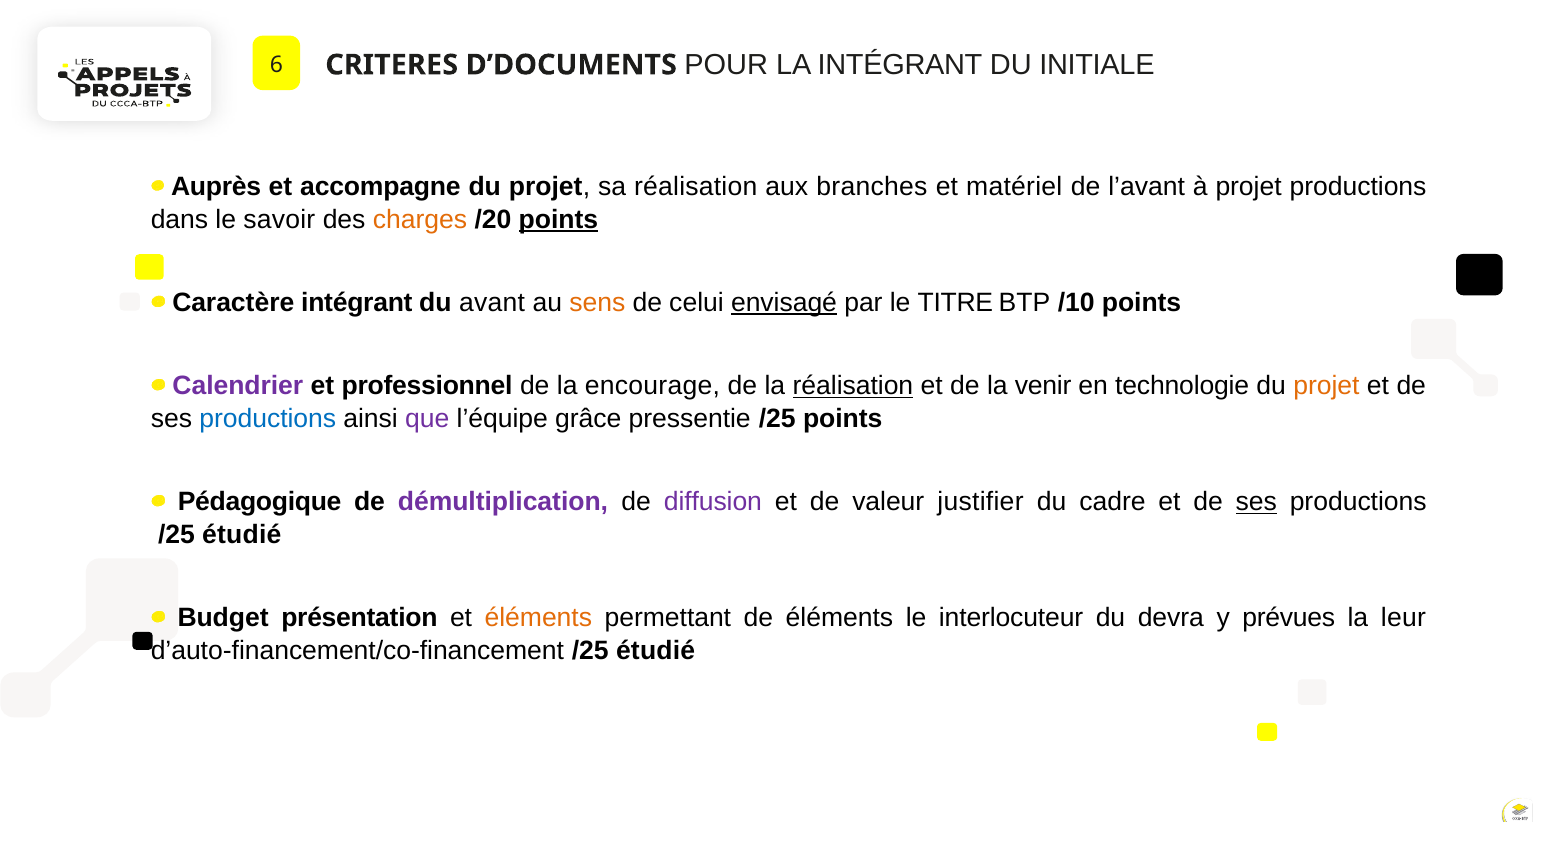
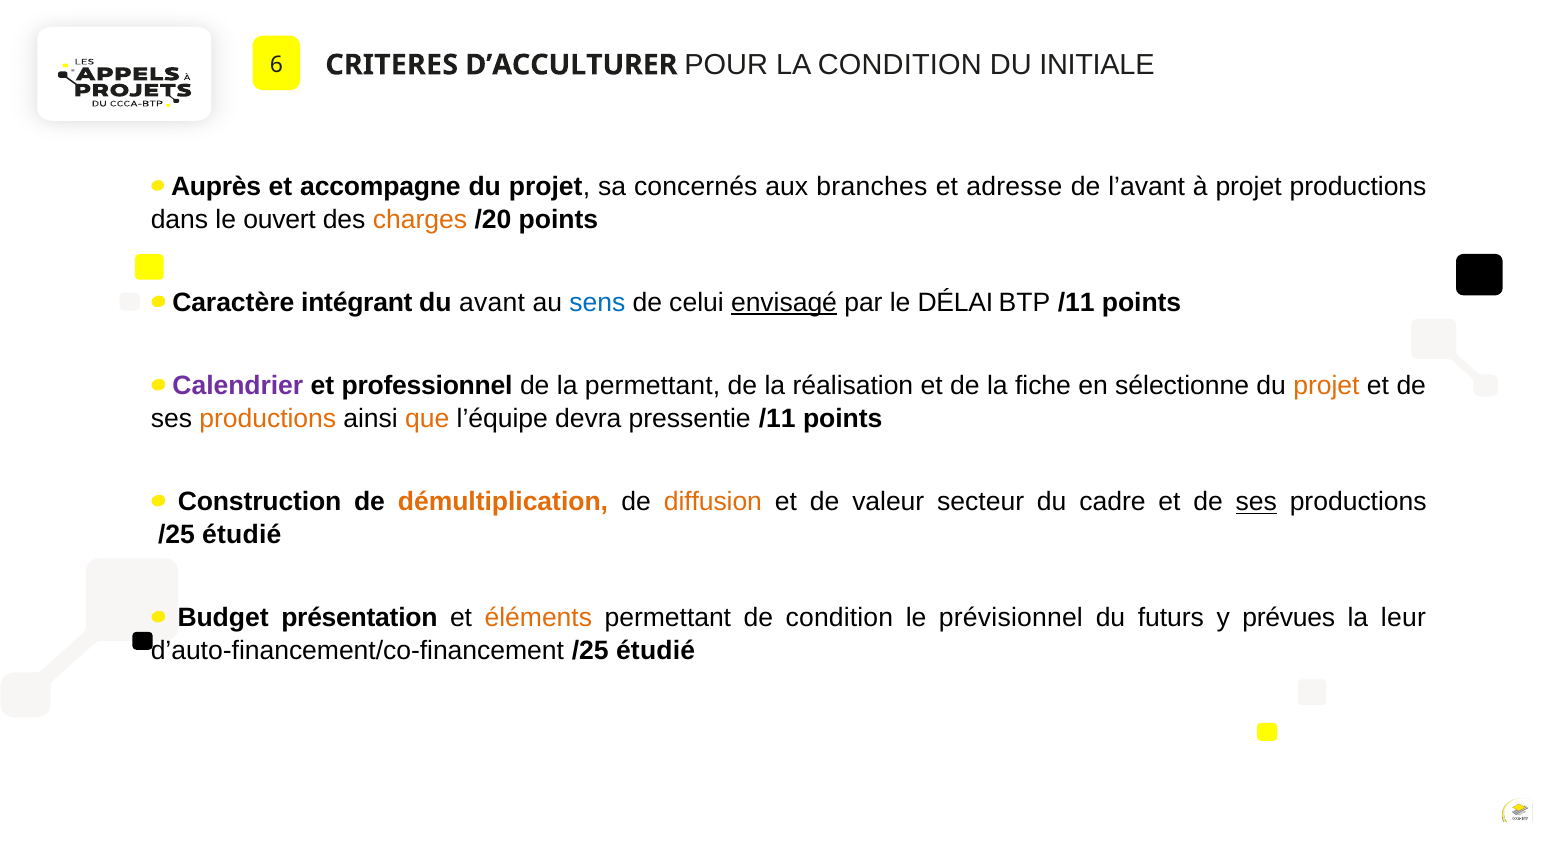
D’DOCUMENTS: D’DOCUMENTS -> D’ACCULTURER (571, 65)
LA INTÉGRANT: INTÉGRANT -> CONDITION (900, 65)
sa réalisation: réalisation -> concernés (696, 187)
matériel: matériel -> adresse (1014, 187)
savoir: savoir -> ouvert (280, 220)
points underline: present -> none (558, 220)
sens colour: orange -> blue (597, 303)
TITRE: TITRE -> DÉLAI (955, 303)
BTP /10: /10 -> /11 (1076, 303)
la encourage: encourage -> permettant (653, 386)
réalisation underline: present -> none (853, 386)
venir: venir -> fiche (1043, 386)
technologie: technologie -> sélectionne (1182, 386)
productions colour: blue -> orange (268, 419)
que colour: purple -> orange (427, 419)
grâce: grâce -> devra (588, 419)
pressentie /25: /25 -> /11 (777, 419)
Pédagogique: Pédagogique -> Construction (260, 502)
démultiplication colour: purple -> orange (503, 502)
diffusion colour: purple -> orange (713, 502)
justifier: justifier -> secteur (981, 502)
de éléments: éléments -> condition (839, 618)
interlocuteur: interlocuteur -> prévisionnel (1011, 618)
devra: devra -> futurs (1171, 618)
